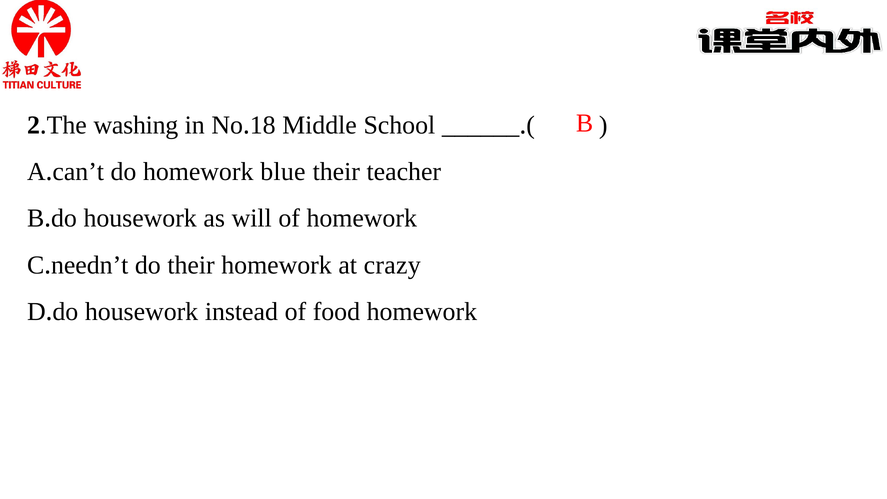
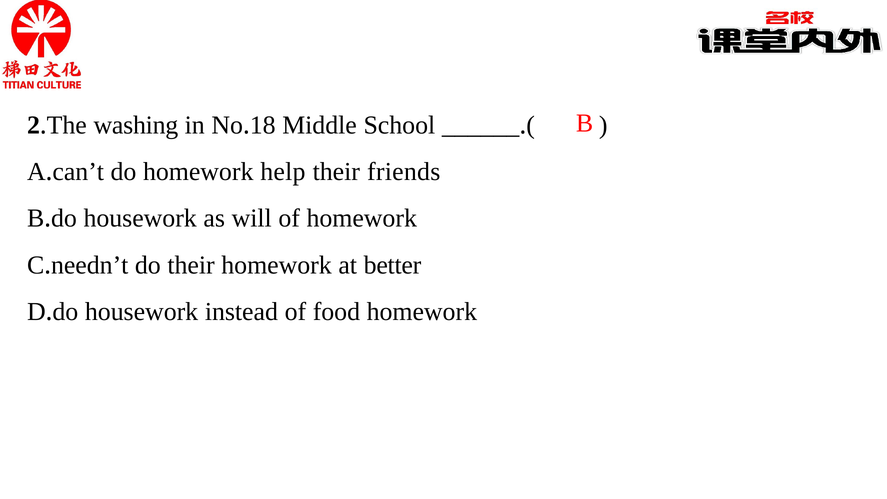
blue: blue -> help (283, 172)
teacher: teacher -> friends (404, 172)
crazy: crazy -> better (392, 265)
